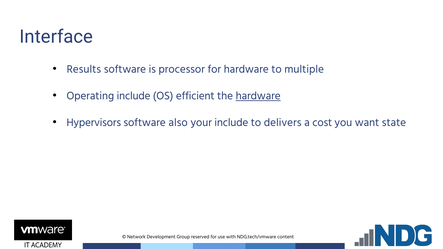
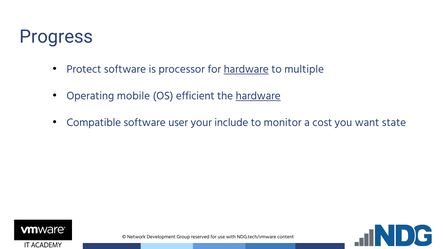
Interface: Interface -> Progress (56, 37)
Results: Results -> Protect (84, 69)
hardware underline: none -> present (246, 69)
Operating include: include -> mobile (133, 96)
Hypervisors: Hypervisors -> Compatible (94, 122)
also: also -> user (178, 122)
delivers: delivers -> monitor (283, 122)
